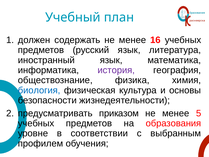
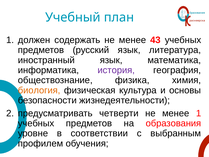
16: 16 -> 43 (155, 40)
биология colour: blue -> orange (39, 90)
приказом: приказом -> четверти (119, 113)
менее 5: 5 -> 1 (199, 113)
